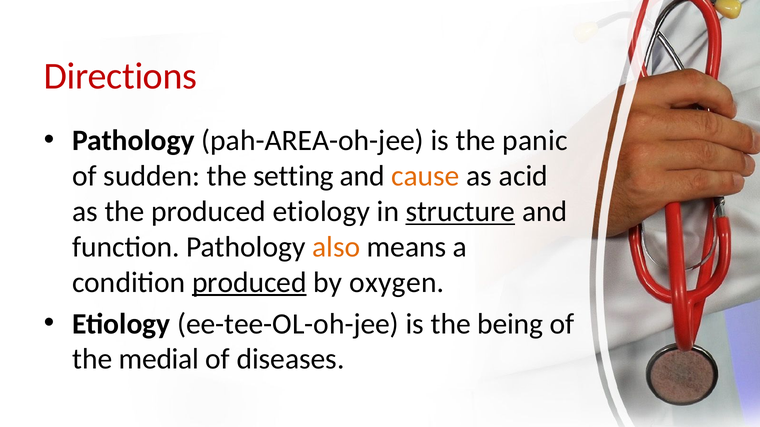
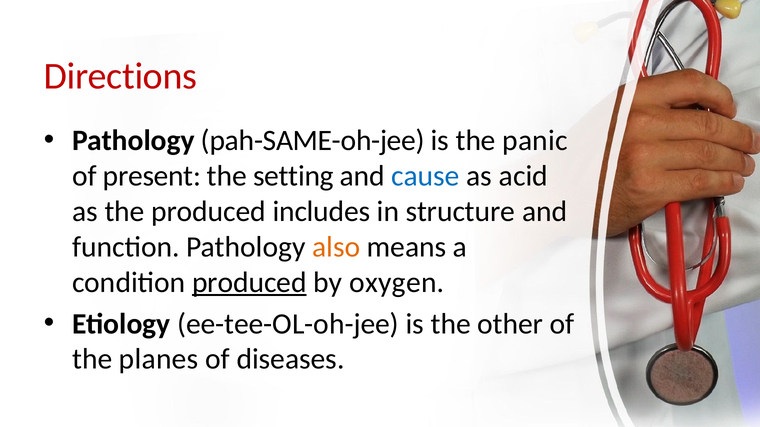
pah-AREA-oh-jee: pah-AREA-oh-jee -> pah-SAME-oh-jee (313, 141)
sudden: sudden -> present (152, 176)
cause colour: orange -> blue (426, 176)
produced etiology: etiology -> includes (321, 212)
structure underline: present -> none (460, 212)
being: being -> other (510, 324)
medial: medial -> planes (159, 360)
